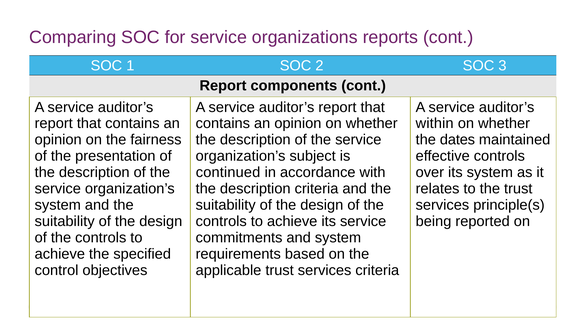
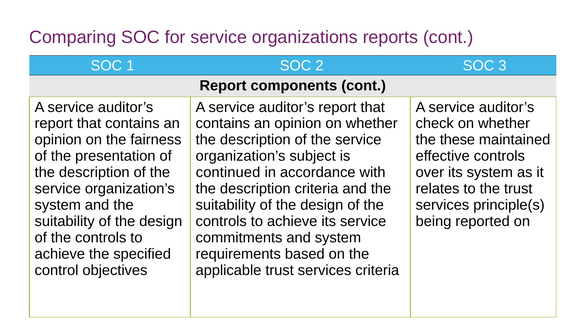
within: within -> check (435, 123)
dates: dates -> these (457, 140)
